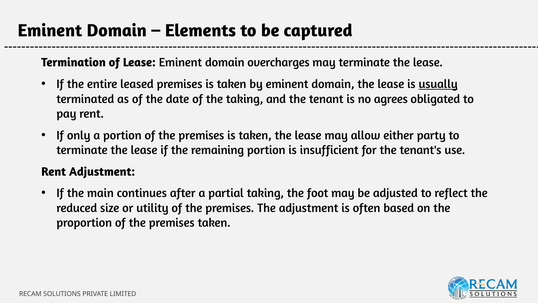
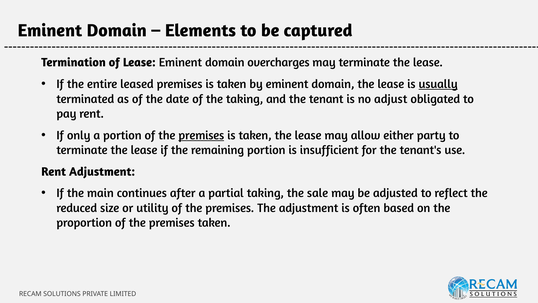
agrees: agrees -> adjust (391, 99)
premises underline: none -> present (201, 135)
foot: foot -> sale (318, 193)
